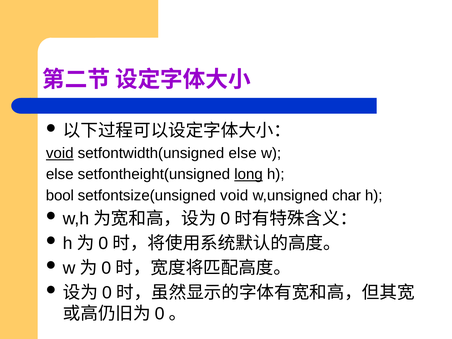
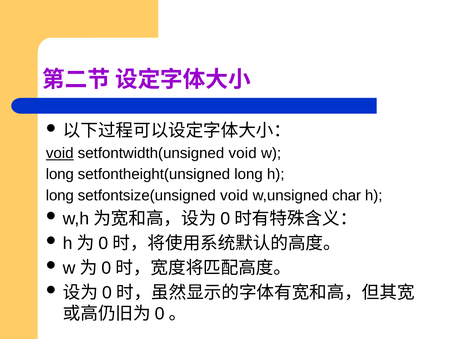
setfontwidth(unsigned else: else -> void (243, 153)
else: else -> long (60, 174)
long underline: present -> none (249, 174)
bool: bool -> long (60, 195)
